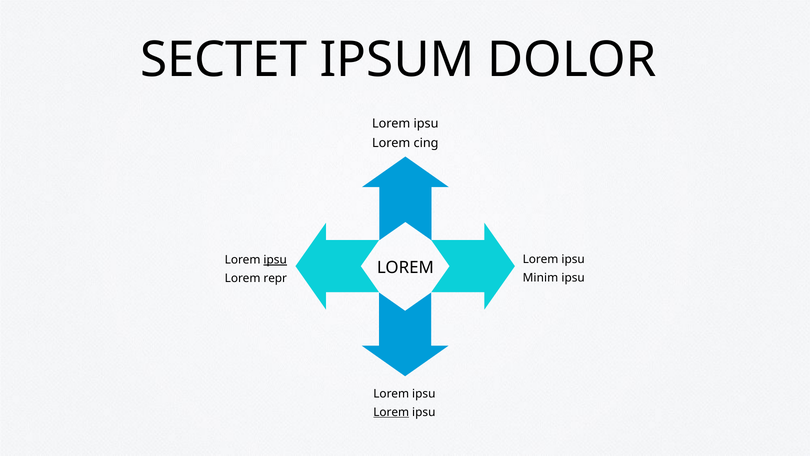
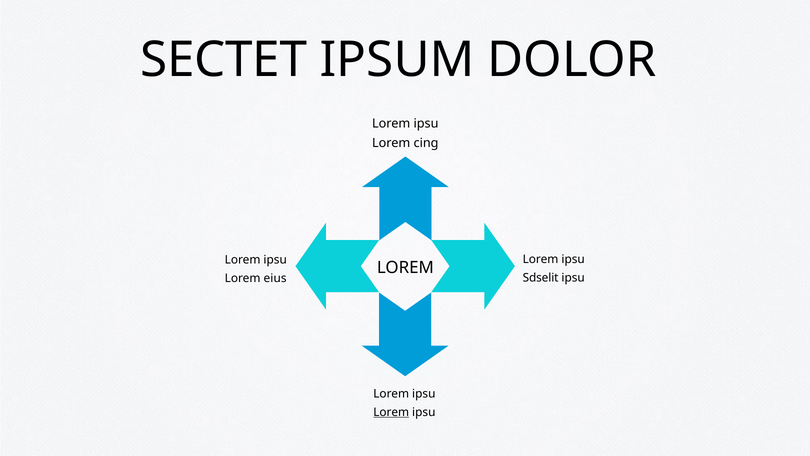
ipsu underline: present -> none (275, 260)
Minim: Minim -> Sdselit (541, 277)
repr: repr -> eius (275, 278)
